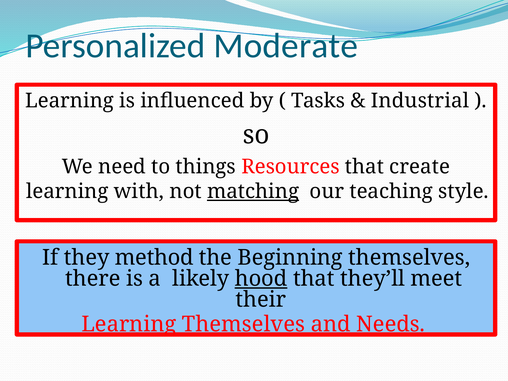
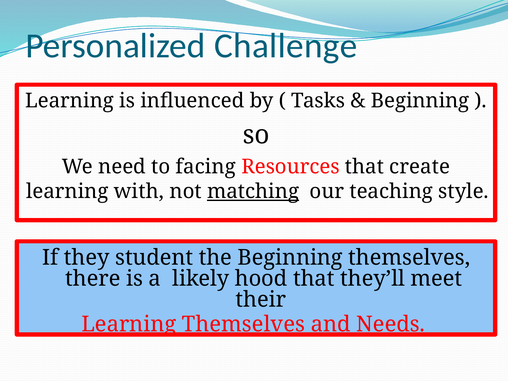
Moderate: Moderate -> Challenge (286, 46)
Industrial: Industrial -> Beginning (420, 101)
things: things -> facing (206, 167)
method: method -> student (154, 258)
hood underline: present -> none (261, 279)
